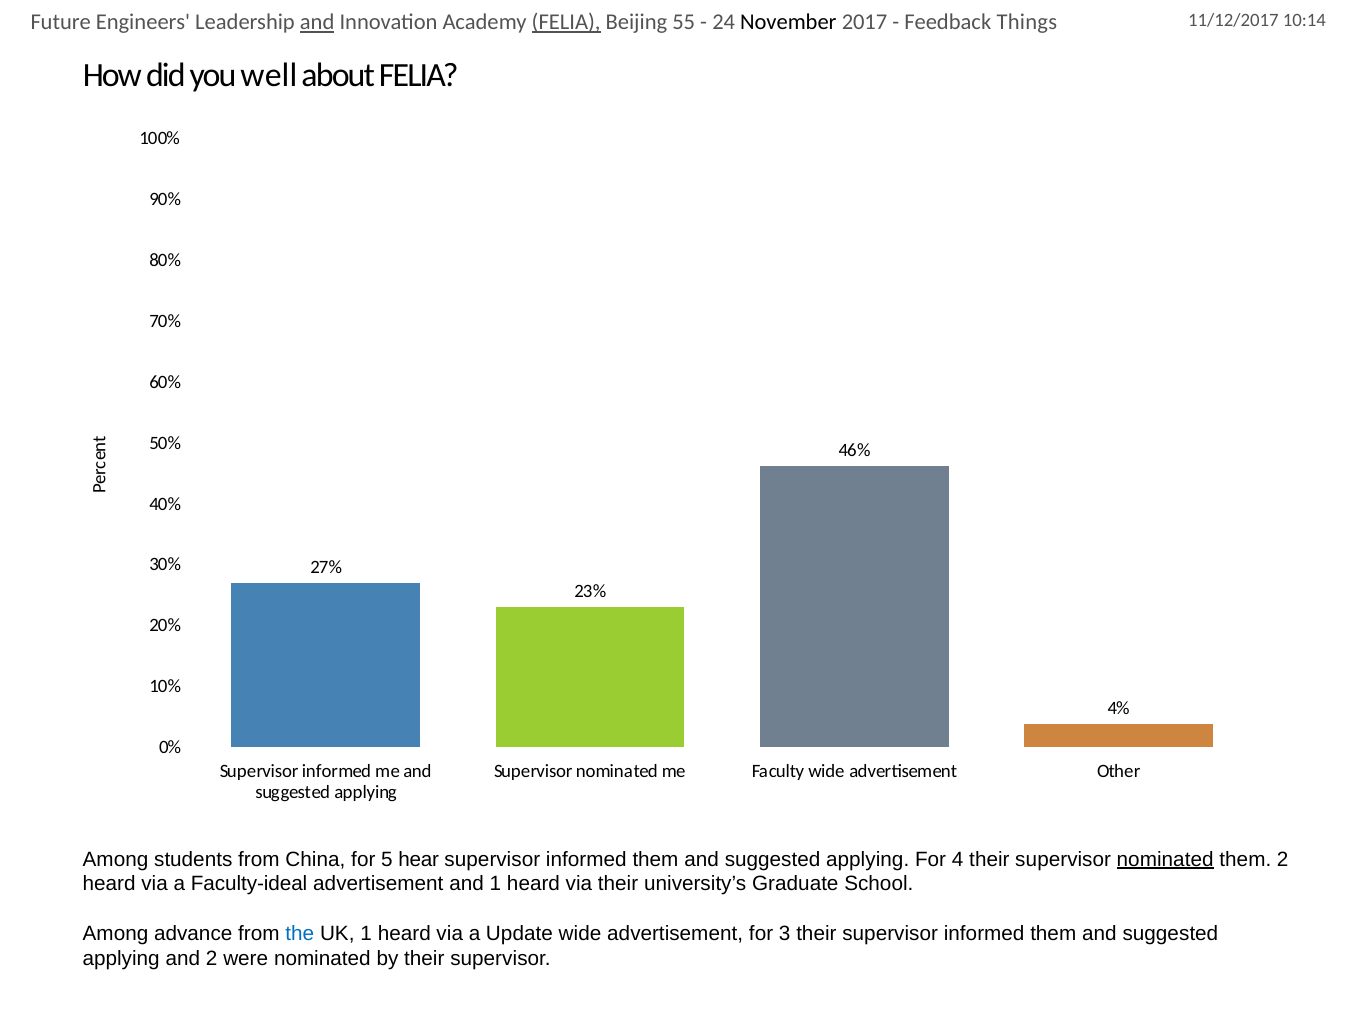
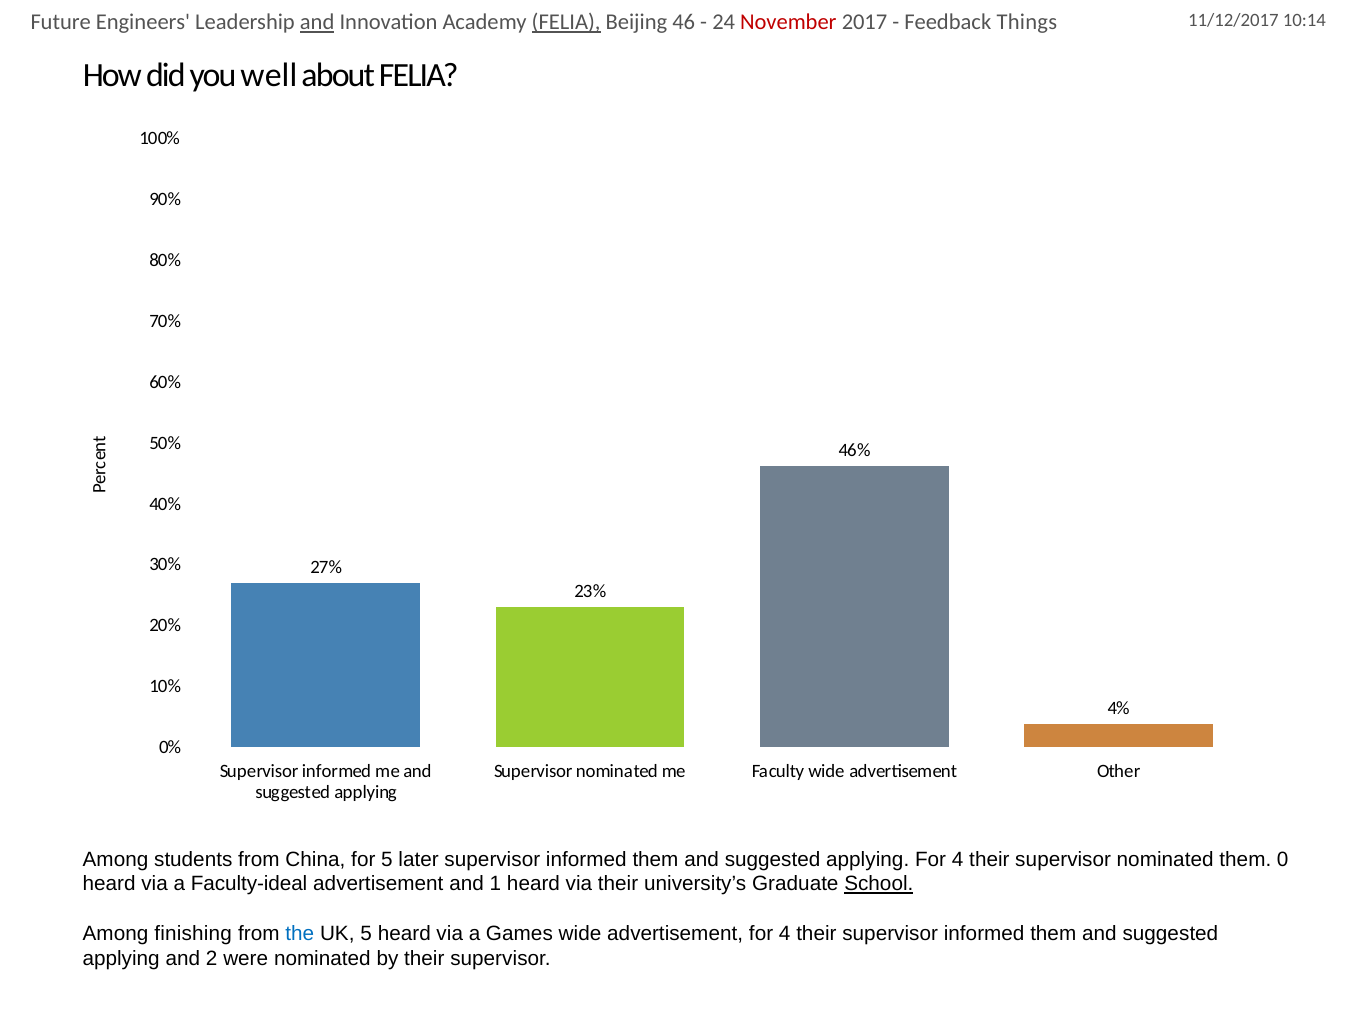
55: 55 -> 46 (684, 22)
November colour: black -> red (788, 22)
hear: hear -> later (419, 859)
nominated underline: present -> none (1165, 859)
them 2: 2 -> 0 (1283, 859)
School underline: none -> present (879, 884)
advance: advance -> finishing (193, 934)
UK 1: 1 -> 5 (366, 934)
Update: Update -> Games (519, 934)
advertisement for 3: 3 -> 4 (785, 934)
